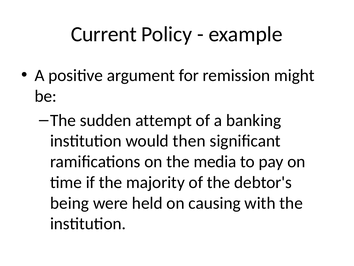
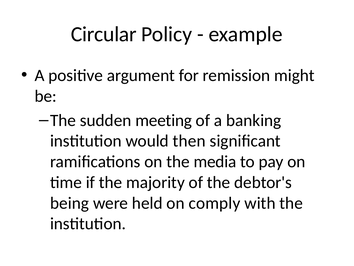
Current: Current -> Circular (104, 34)
attempt: attempt -> meeting (164, 120)
causing: causing -> comply (214, 203)
